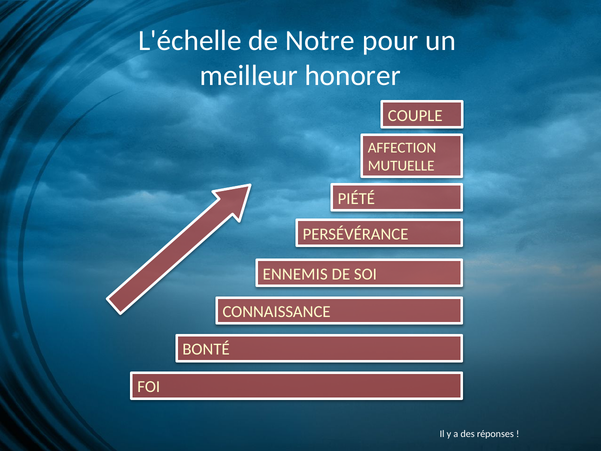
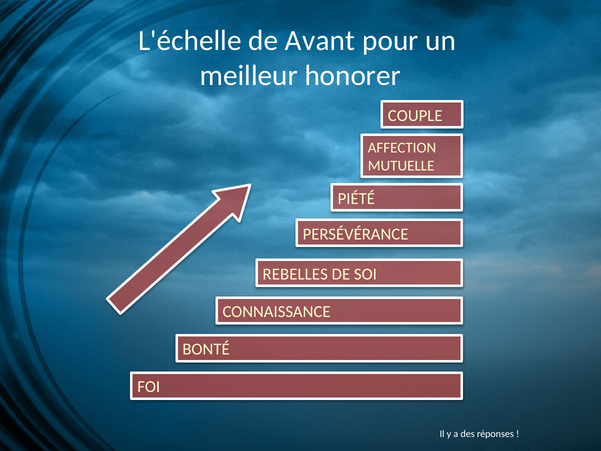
Notre: Notre -> Avant (320, 41)
ENNEMIS: ENNEMIS -> REBELLES (295, 274)
